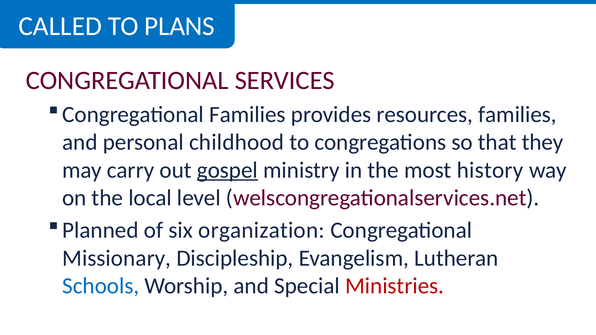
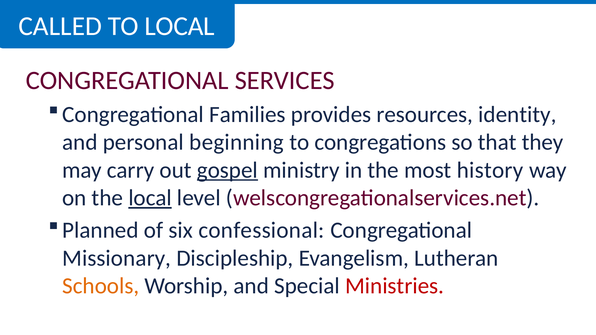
TO PLANS: PLANS -> LOCAL (180, 26)
resources families: families -> identity (517, 115)
childhood: childhood -> beginning (237, 142)
local underline: none -> present (150, 198)
organization: organization -> confessional (261, 231)
Schools colour: blue -> orange (101, 286)
